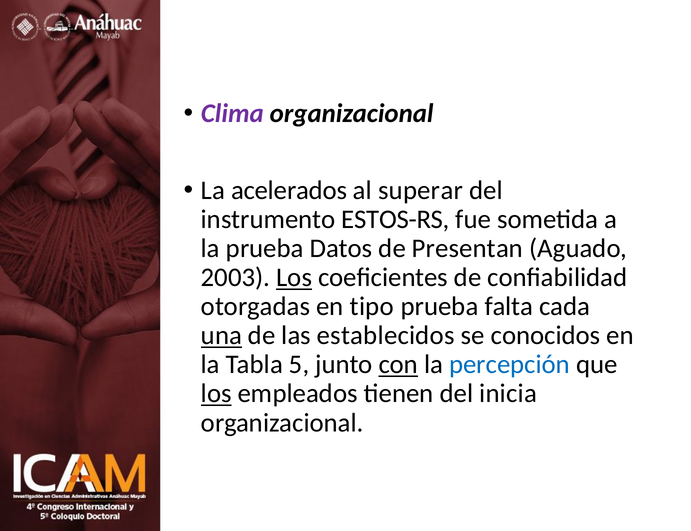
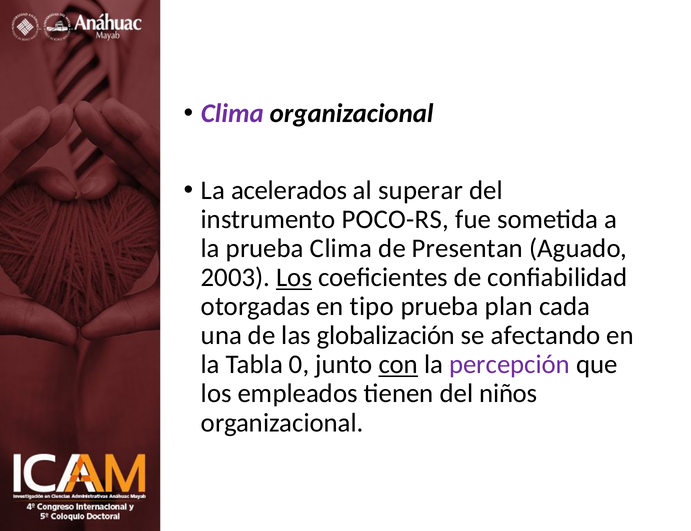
ESTOS-RS: ESTOS-RS -> POCO-RS (395, 219)
prueba Datos: Datos -> Clima (341, 248)
falta: falta -> plan (509, 306)
una underline: present -> none (221, 335)
establecidos: establecidos -> globalización (386, 335)
conocidos: conocidos -> afectando (546, 335)
5: 5 -> 0 (299, 364)
percepción colour: blue -> purple (510, 364)
los underline: present -> none (216, 393)
inicia: inicia -> niños (508, 393)
